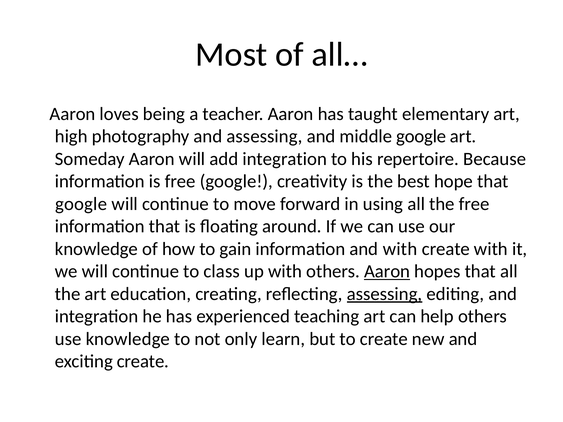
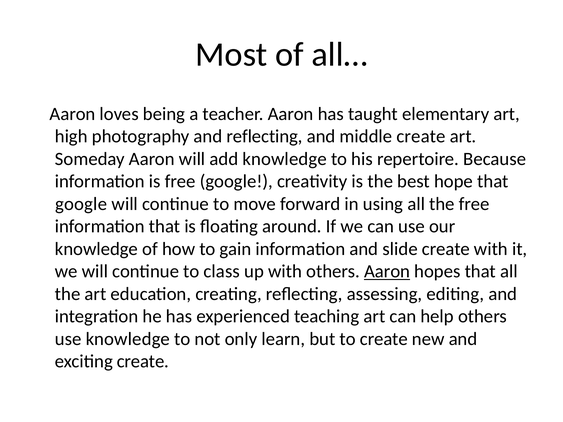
and assessing: assessing -> reflecting (265, 136)
middle google: google -> create (421, 136)
add integration: integration -> knowledge (285, 159)
and with: with -> slide (400, 249)
assessing underline: present -> none (385, 294)
